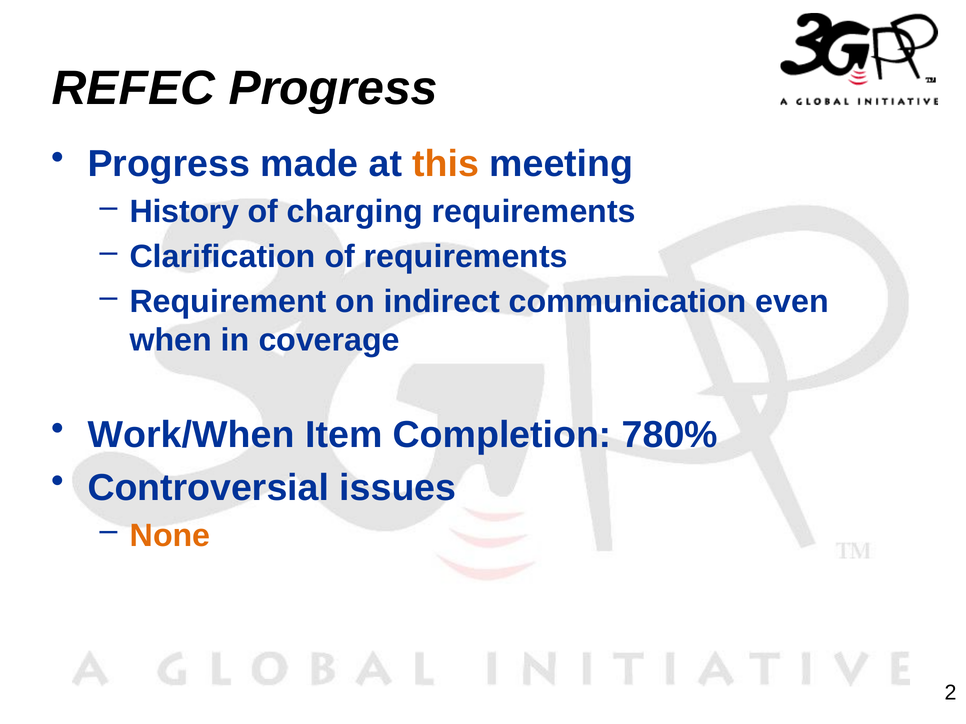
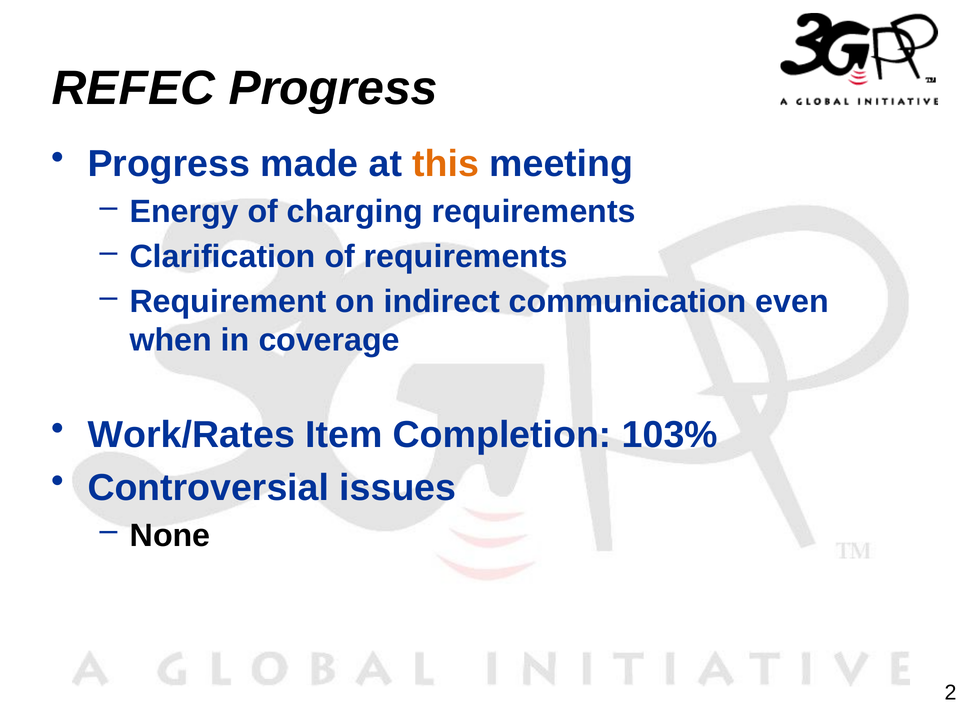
History: History -> Energy (184, 212)
Work/When: Work/When -> Work/Rates (191, 435)
780%: 780% -> 103% (670, 435)
None colour: orange -> black (170, 536)
